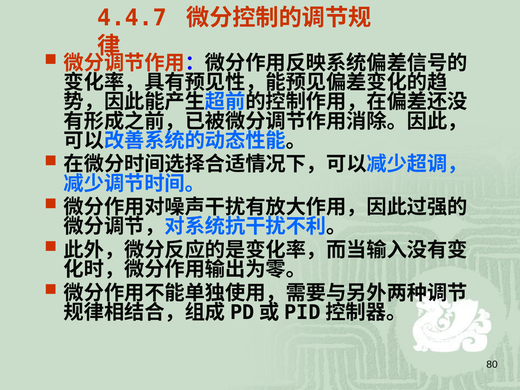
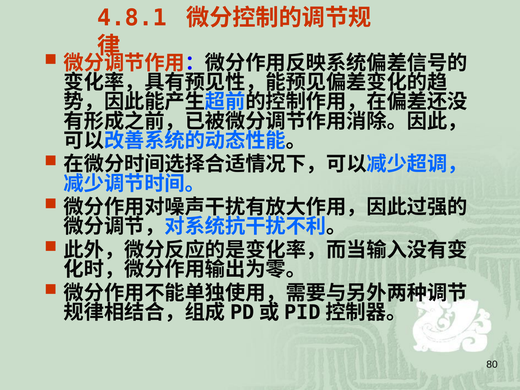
4.4.7: 4.4.7 -> 4.8.1 (132, 18)
